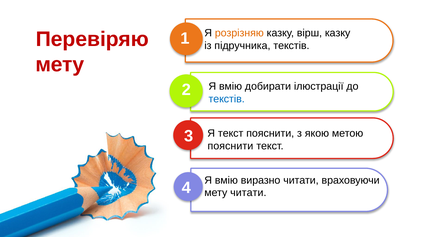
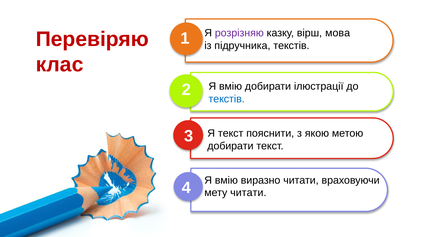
розрізняю colour: orange -> purple (239, 33)
вірш казку: казку -> мова (338, 33)
мету: мету -> клас (60, 65)
пояснити: пояснити -> добирати (230, 146)
